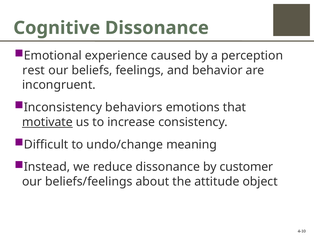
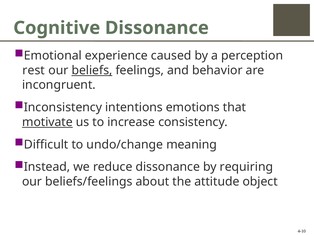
beliefs underline: none -> present (92, 70)
behaviors: behaviors -> intentions (134, 108)
customer: customer -> requiring (246, 167)
